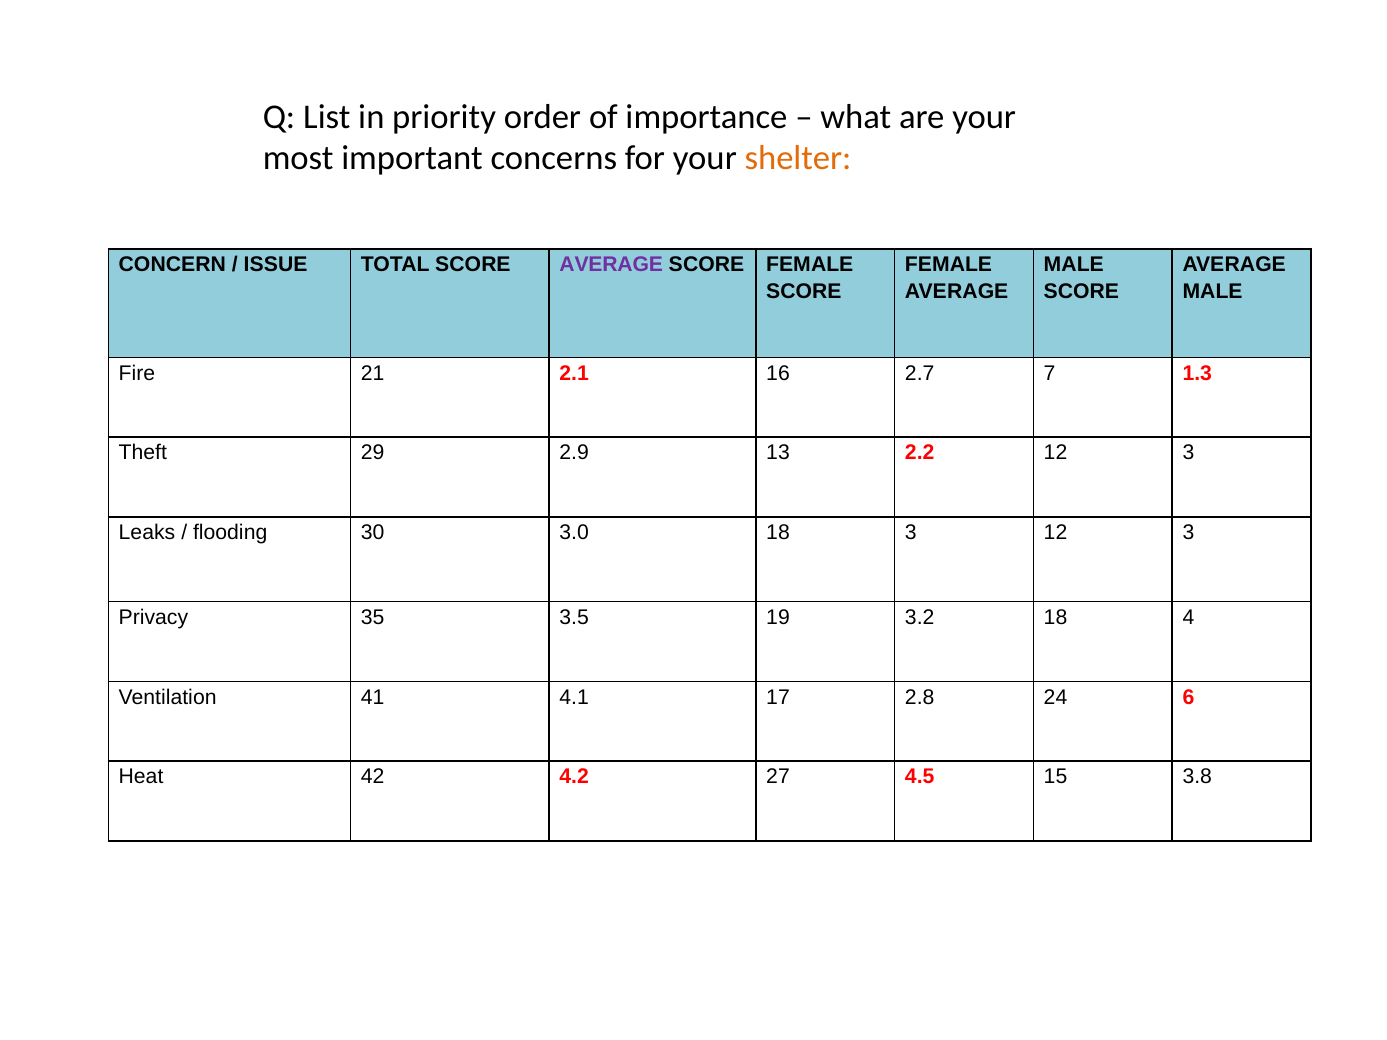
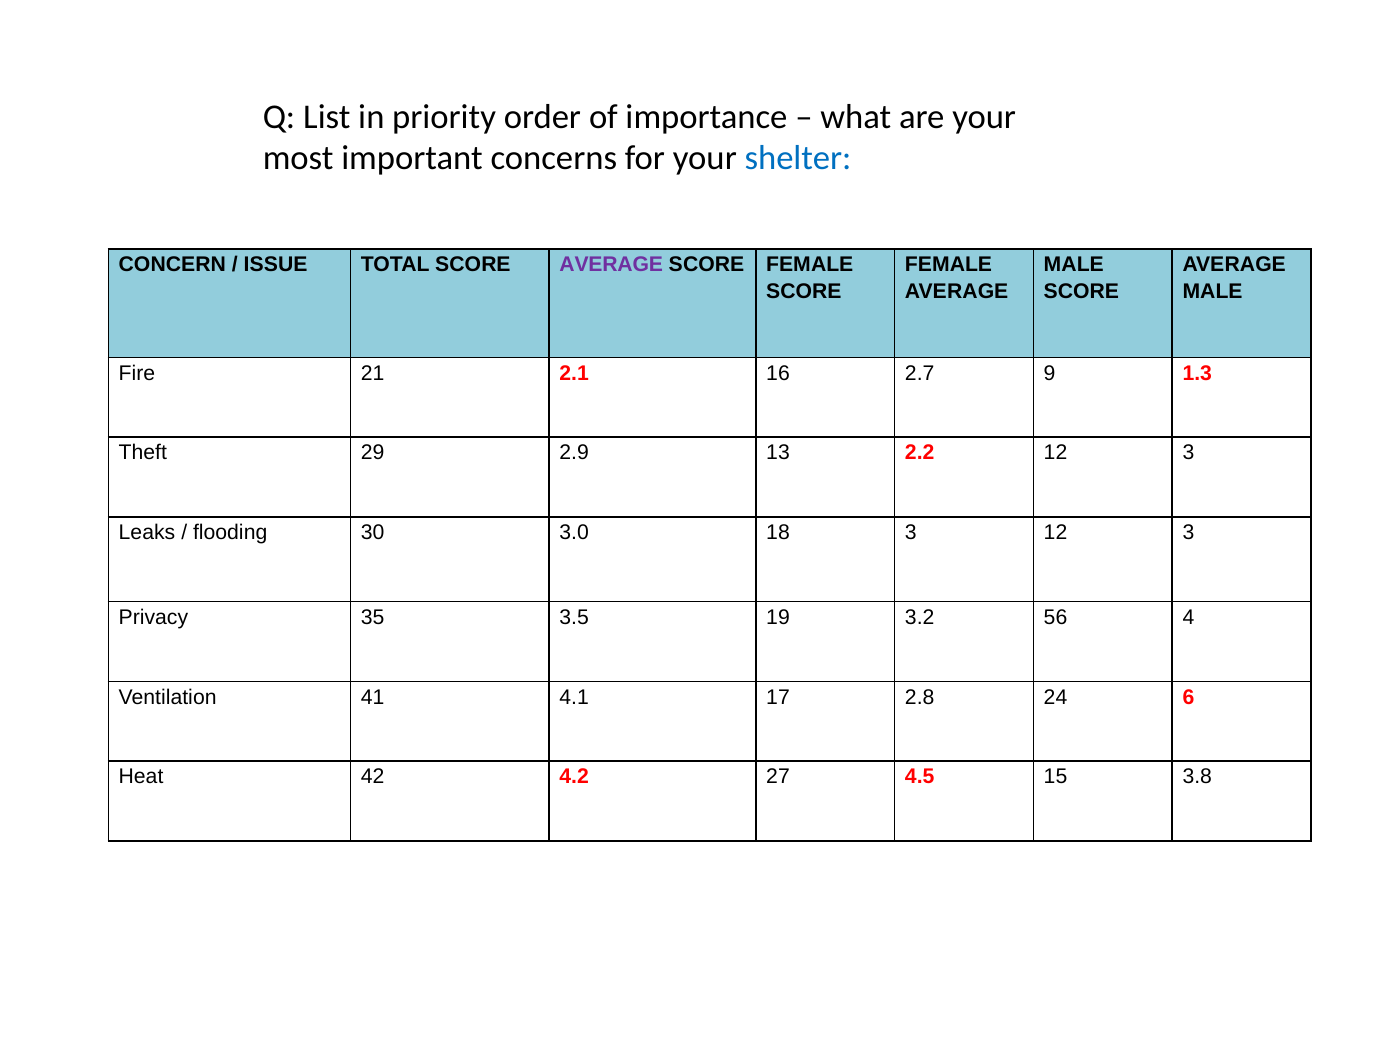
shelter colour: orange -> blue (798, 158)
7: 7 -> 9 (1050, 373)
3.2 18: 18 -> 56 (1056, 617)
